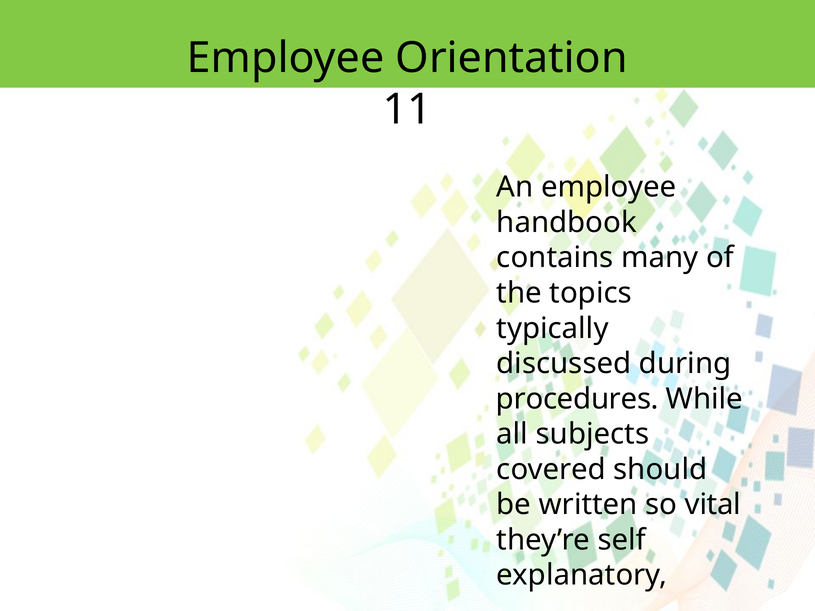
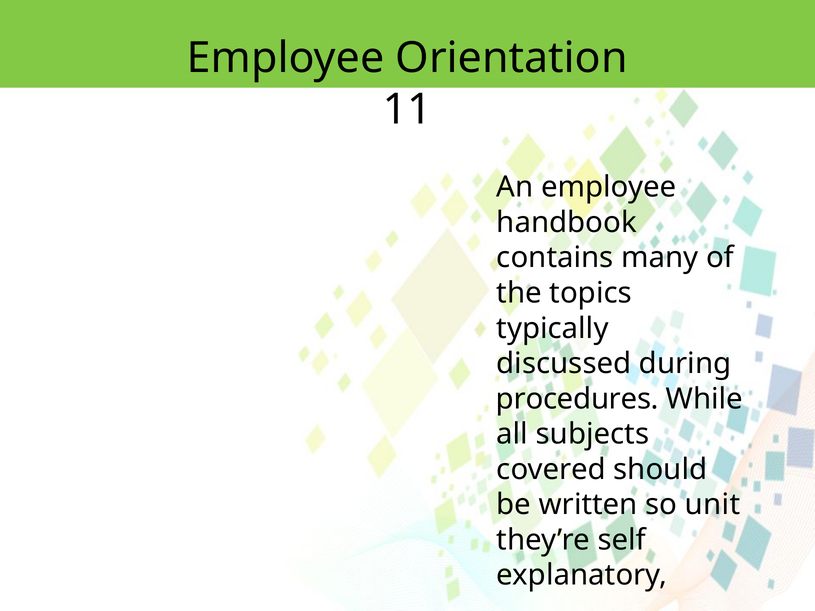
vital: vital -> unit (713, 505)
